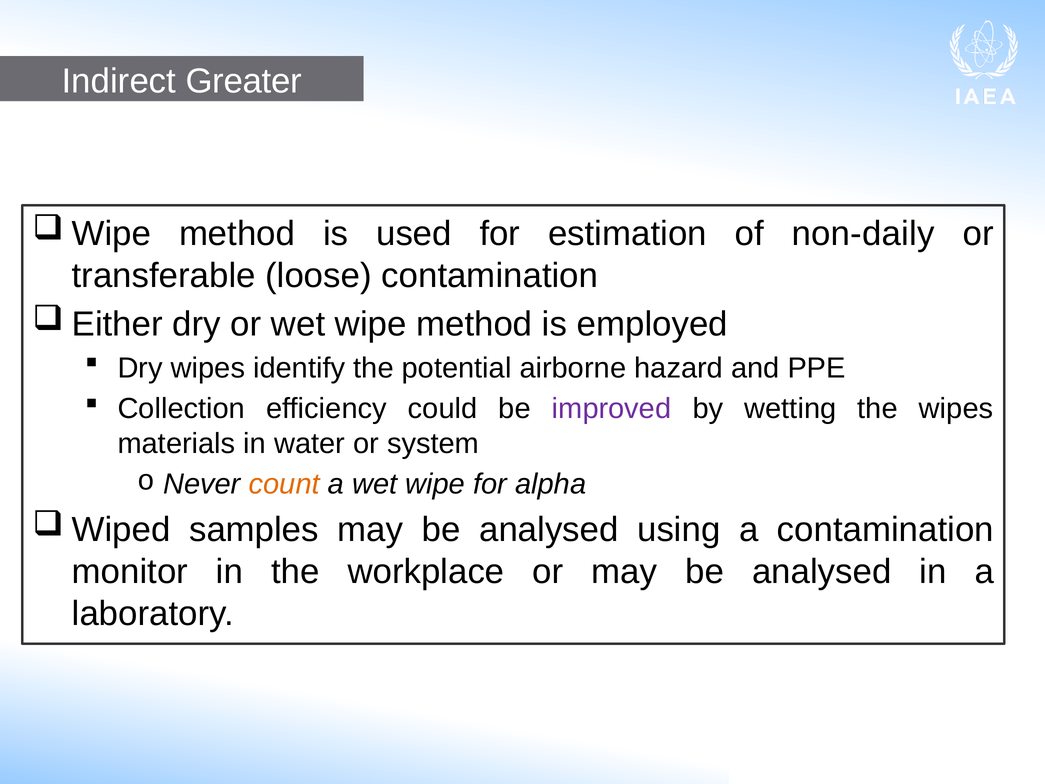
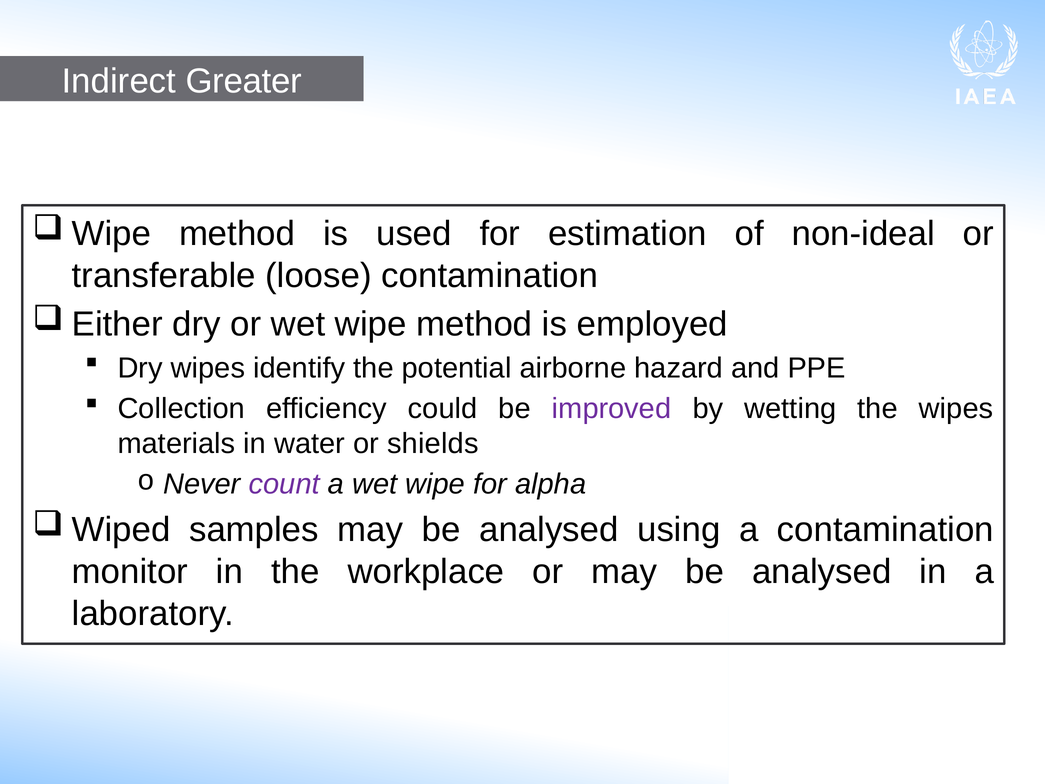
non-daily: non-daily -> non-ideal (863, 234)
system: system -> shields (433, 443)
count colour: orange -> purple (284, 484)
